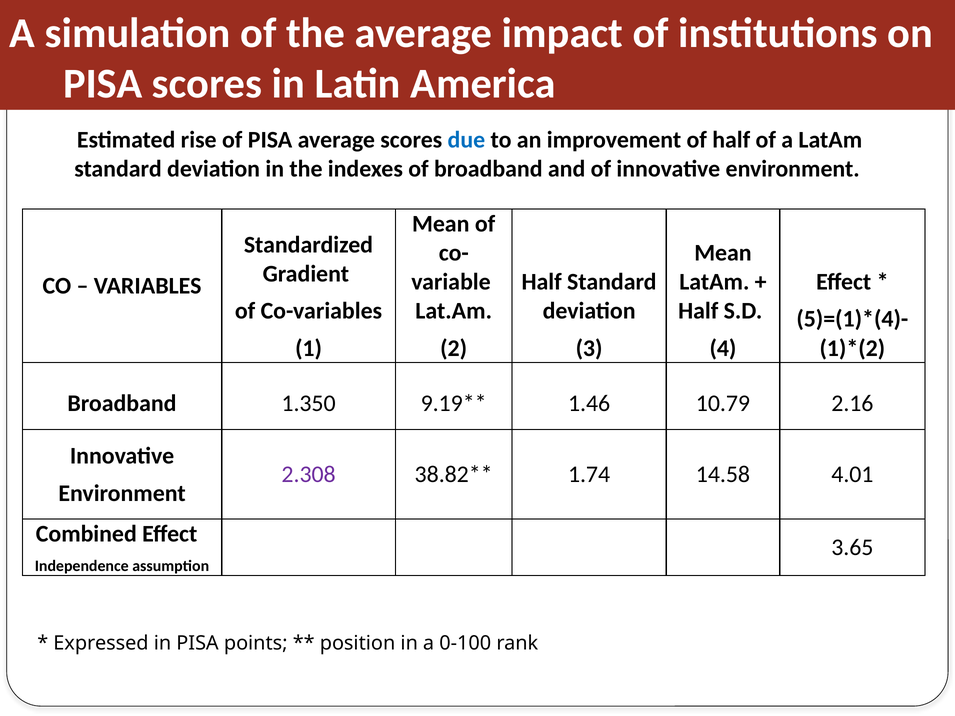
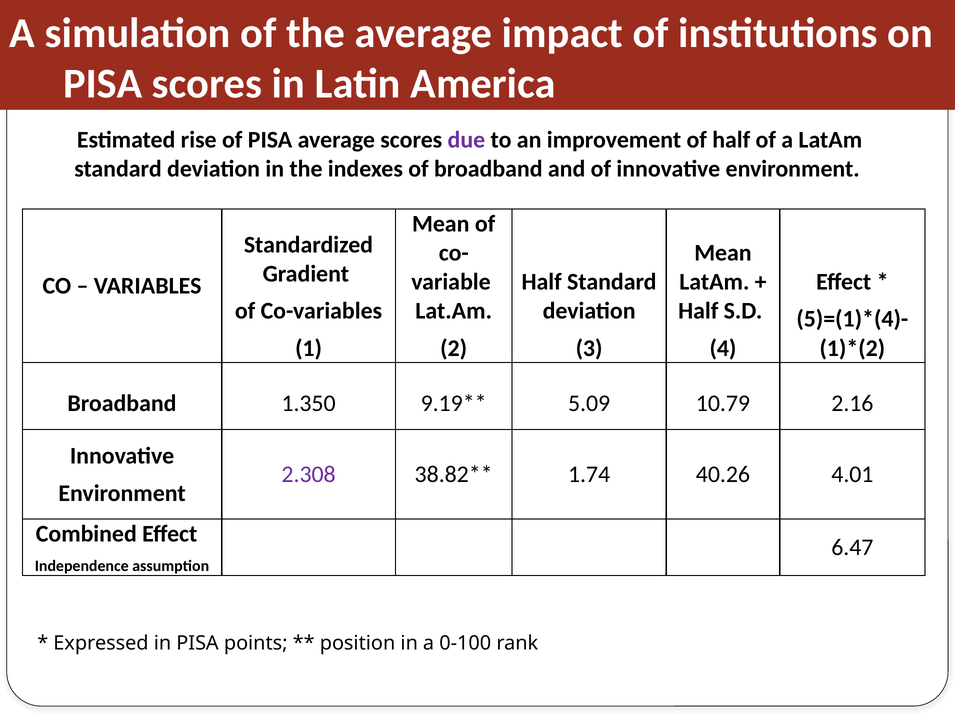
due colour: blue -> purple (466, 140)
1.46: 1.46 -> 5.09 (589, 404)
14.58: 14.58 -> 40.26 (723, 475)
3.65: 3.65 -> 6.47 (852, 548)
